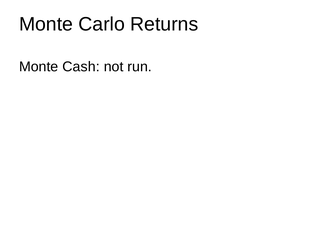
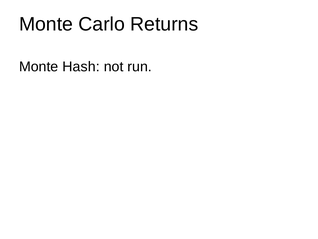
Cash: Cash -> Hash (81, 67)
